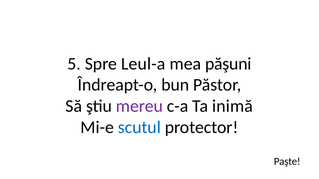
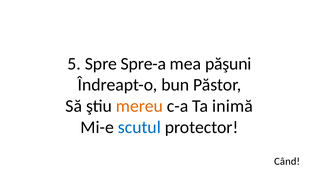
Leul-a: Leul-a -> Spre-a (143, 64)
mereu colour: purple -> orange (139, 106)
Paşte: Paşte -> Când (287, 162)
